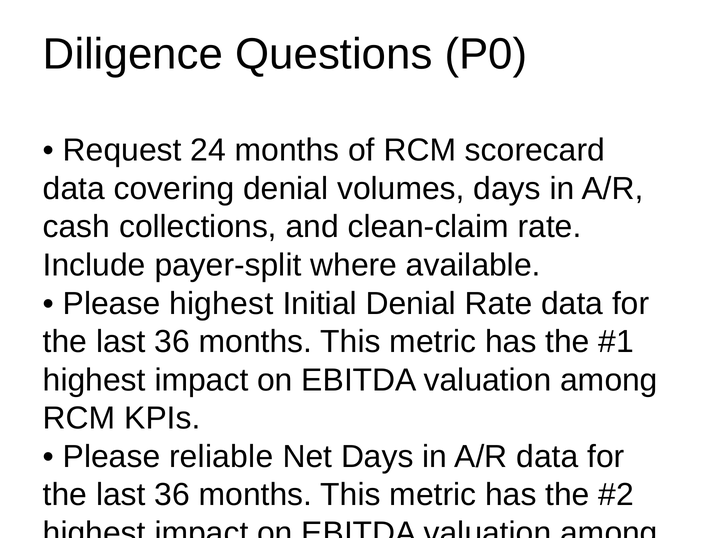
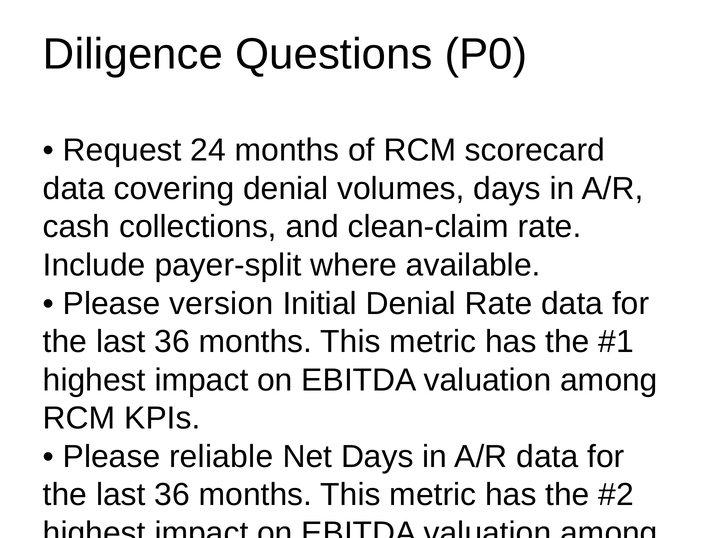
Please highest: highest -> version (221, 303)
